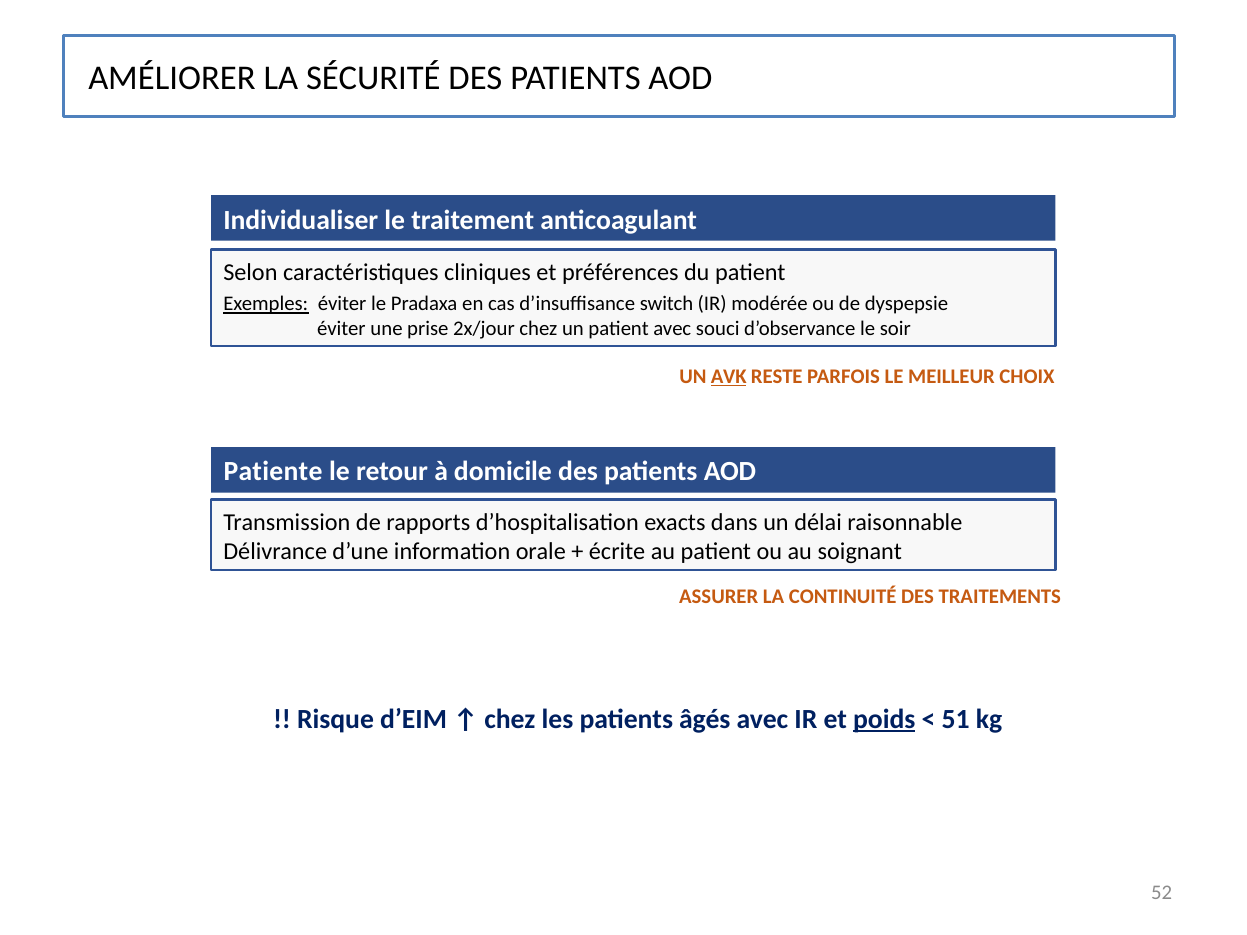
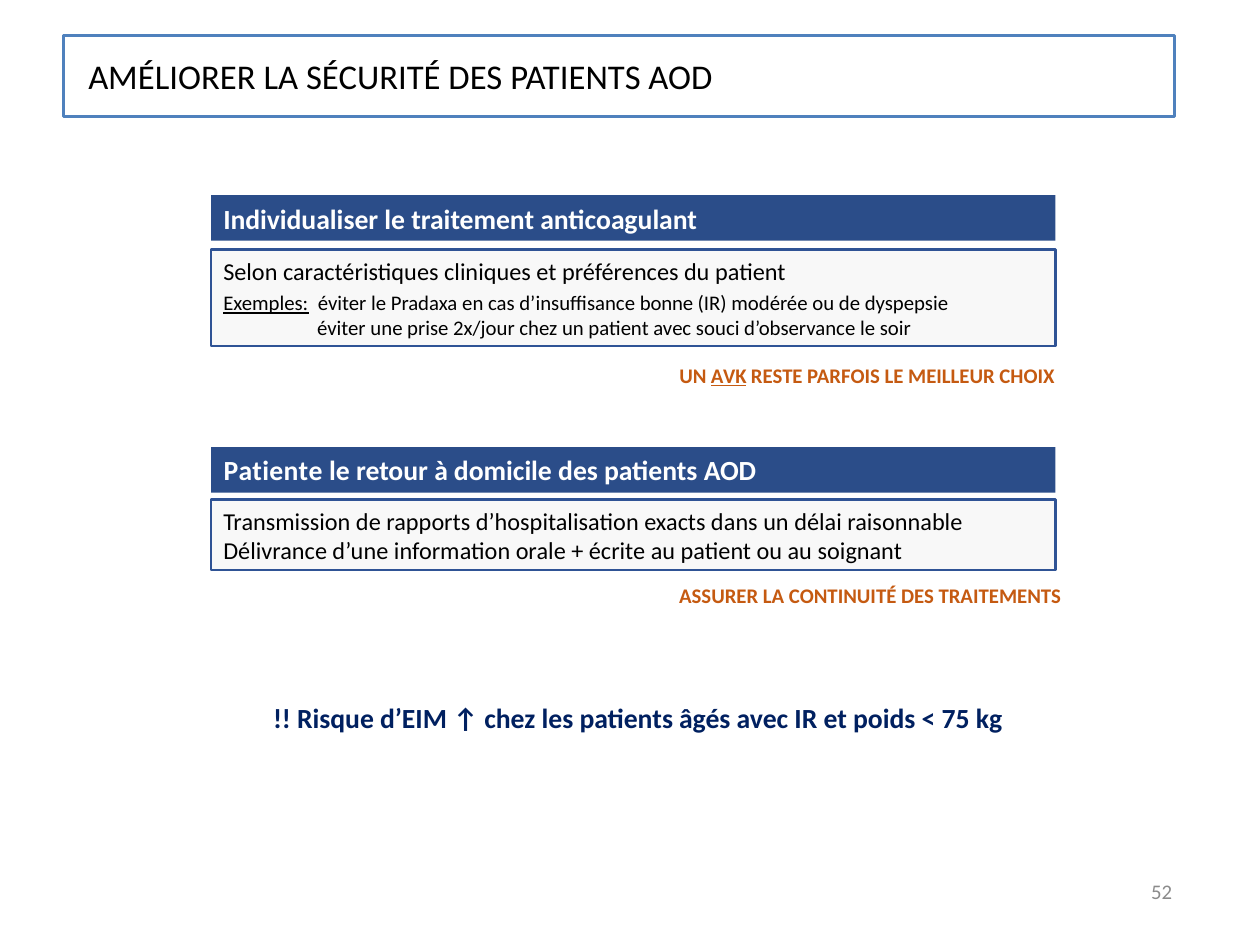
switch: switch -> bonne (666, 304)
poids underline: present -> none (884, 719)
51: 51 -> 75 (956, 719)
